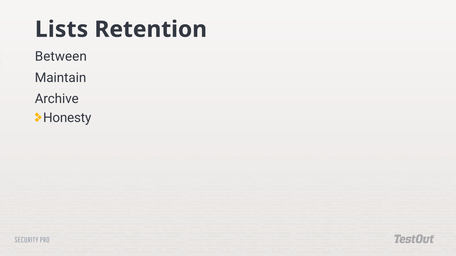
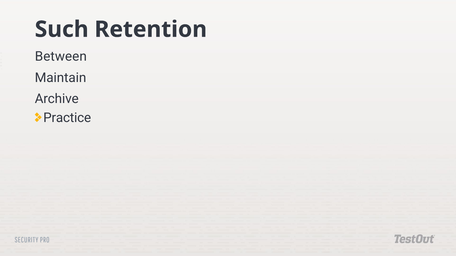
Lists: Lists -> Such (62, 29)
Honesty: Honesty -> Practice (67, 118)
